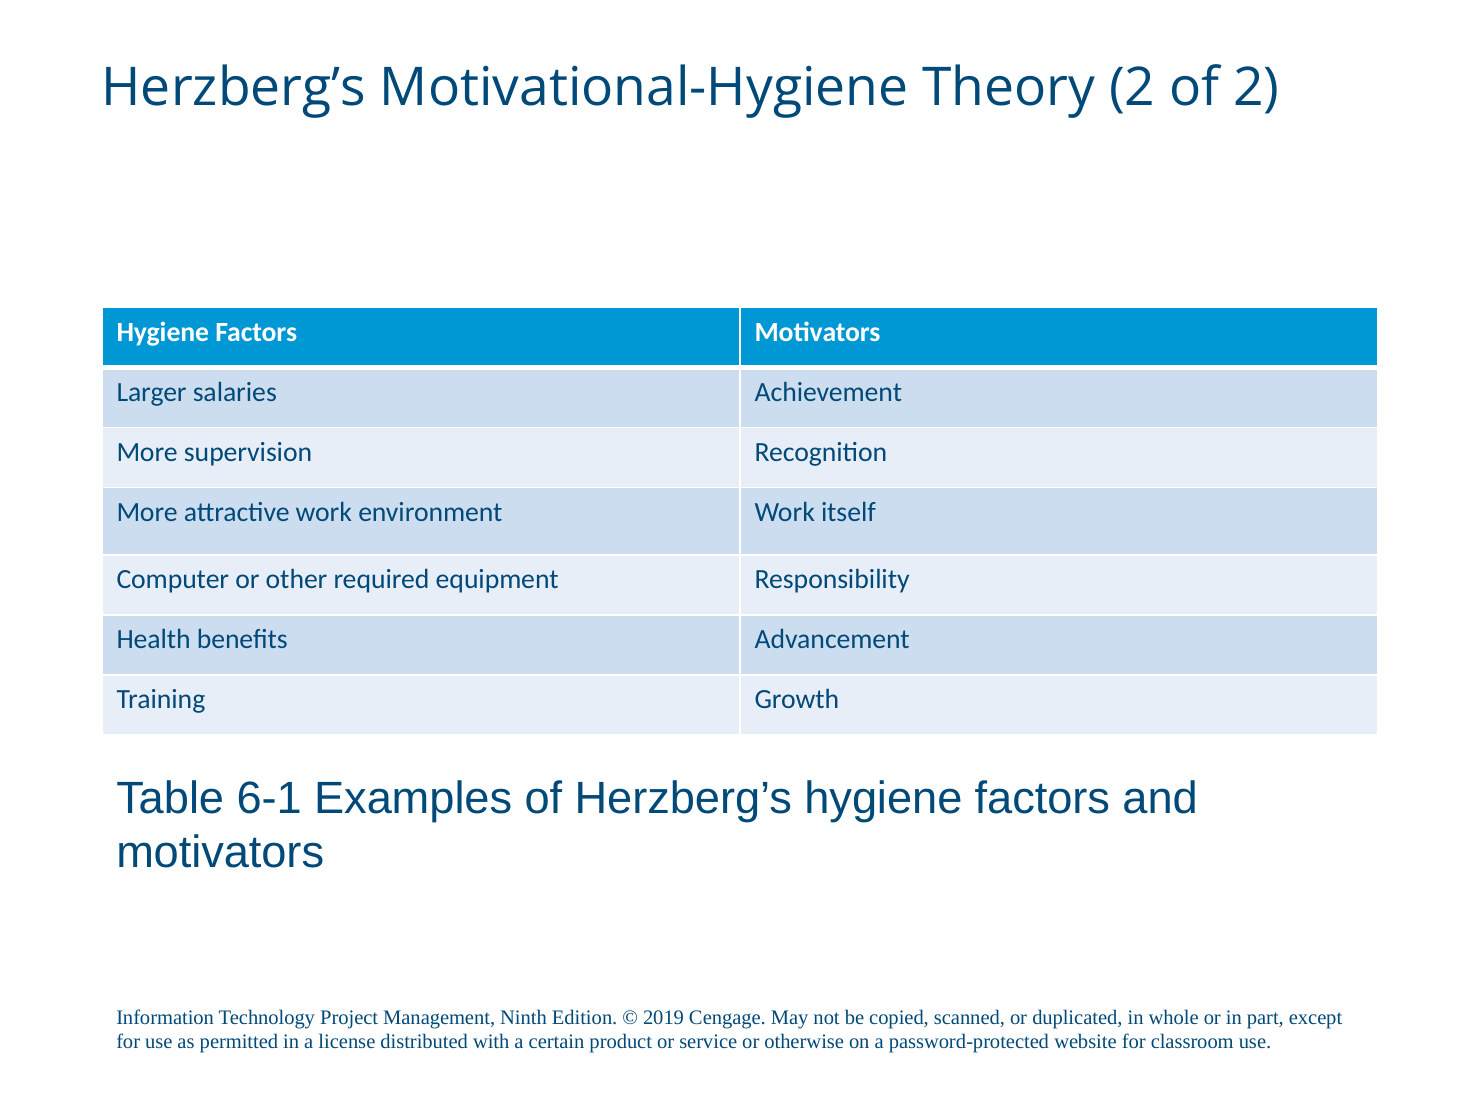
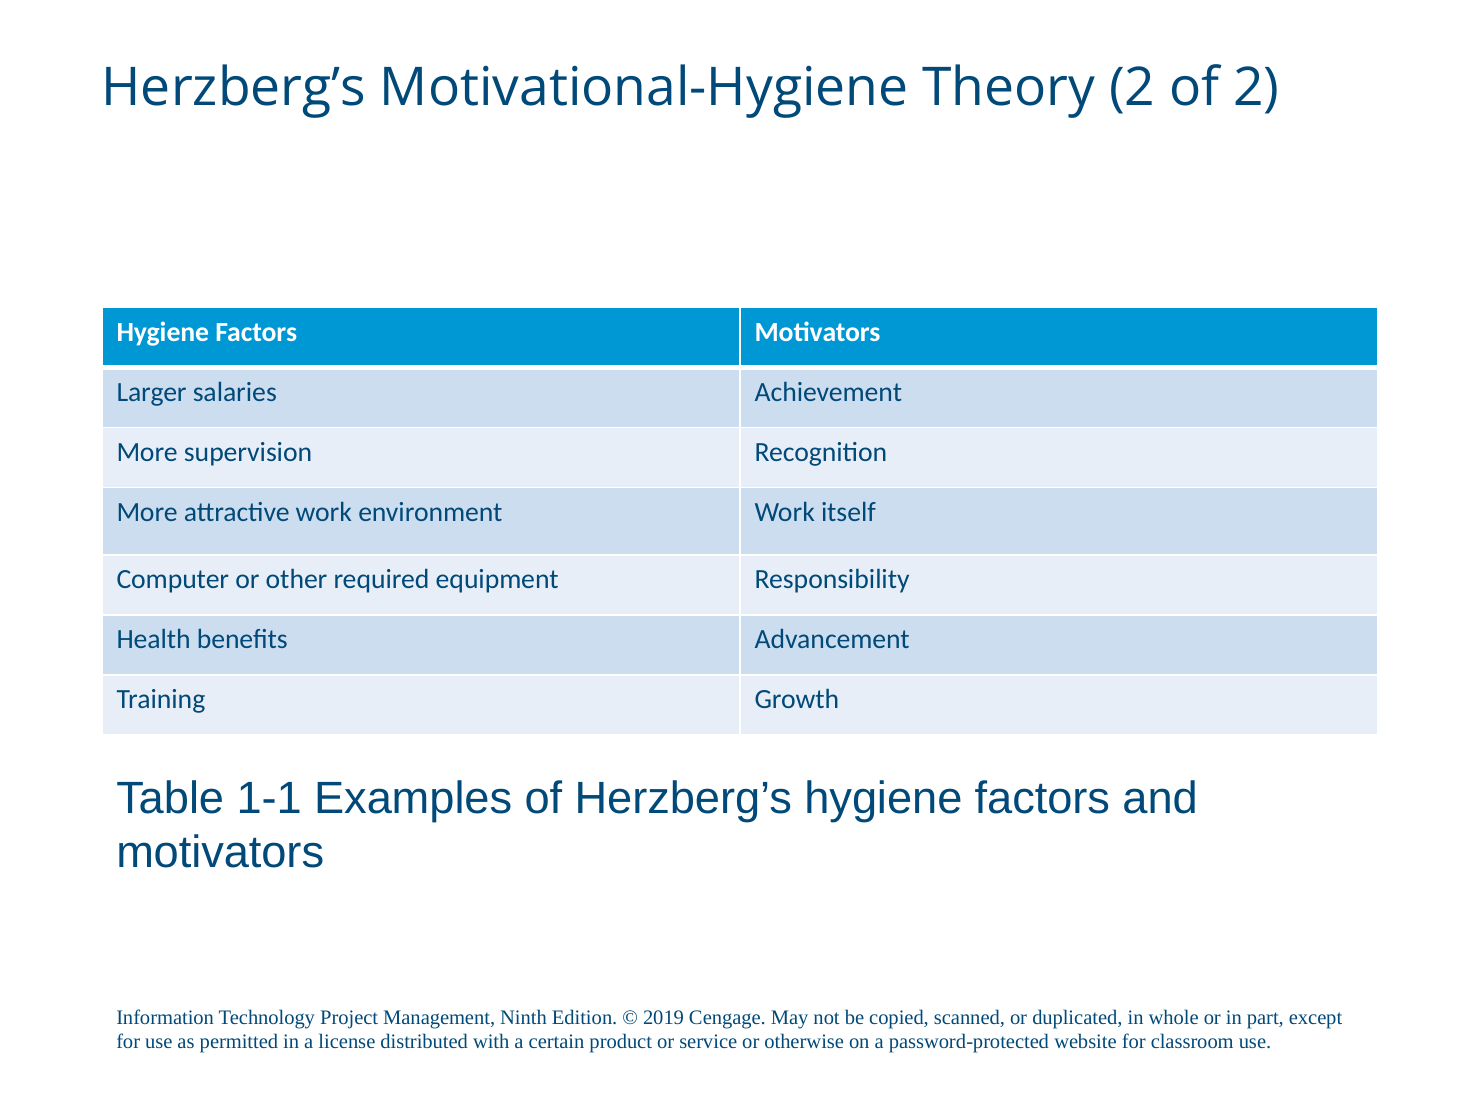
6-1: 6-1 -> 1-1 (269, 799)
